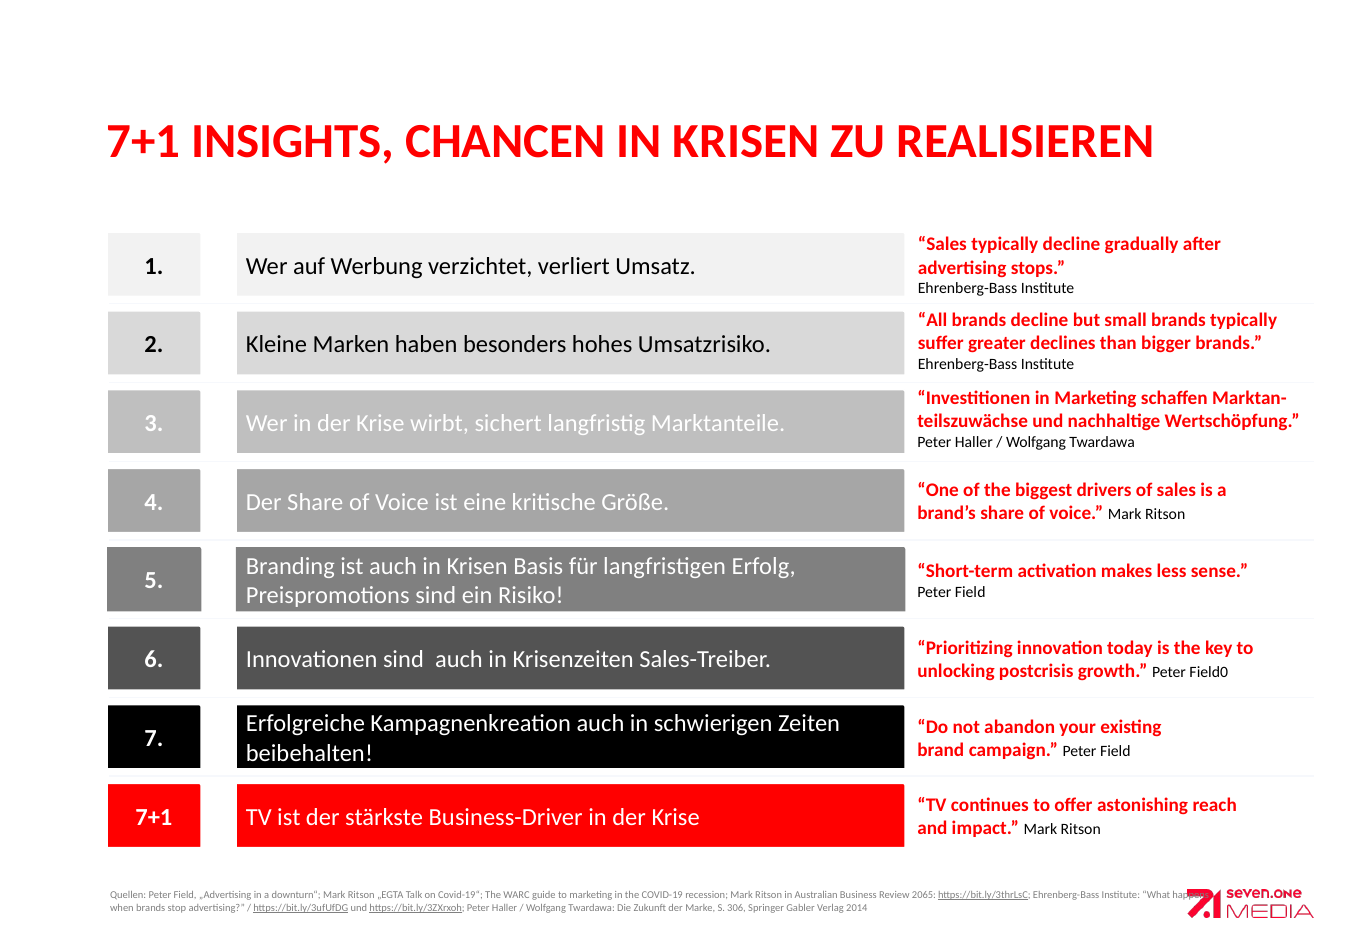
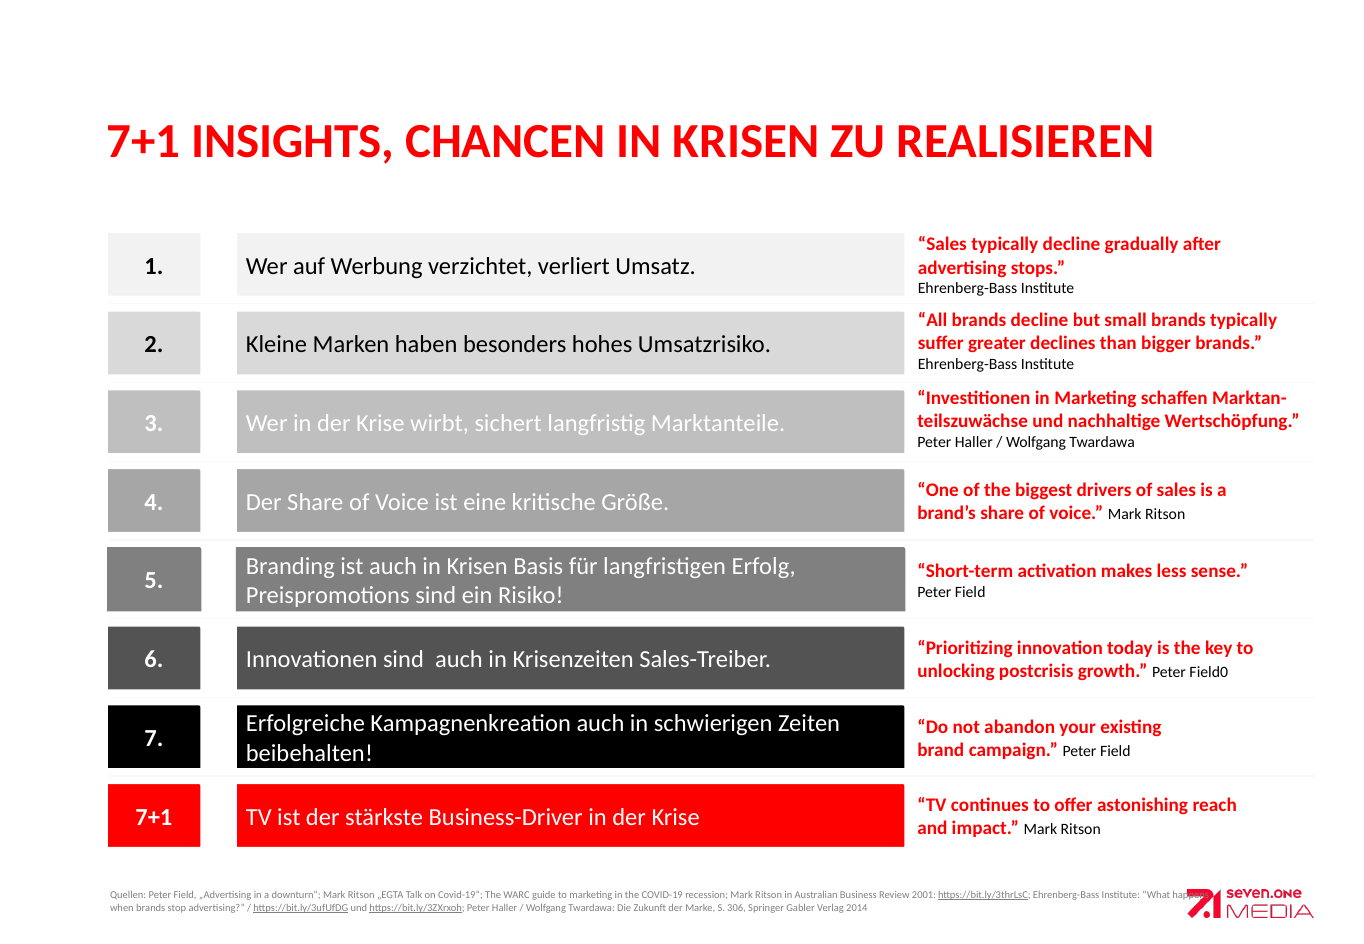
2065: 2065 -> 2001 (924, 895)
